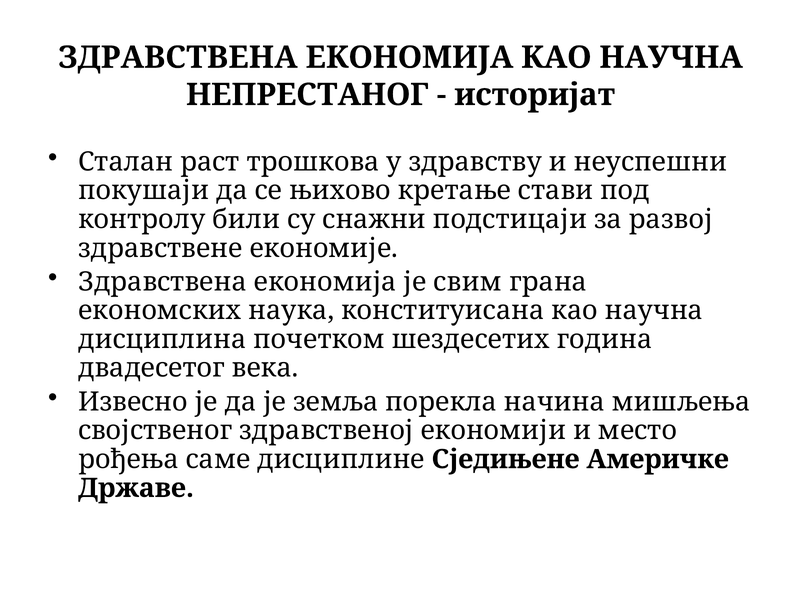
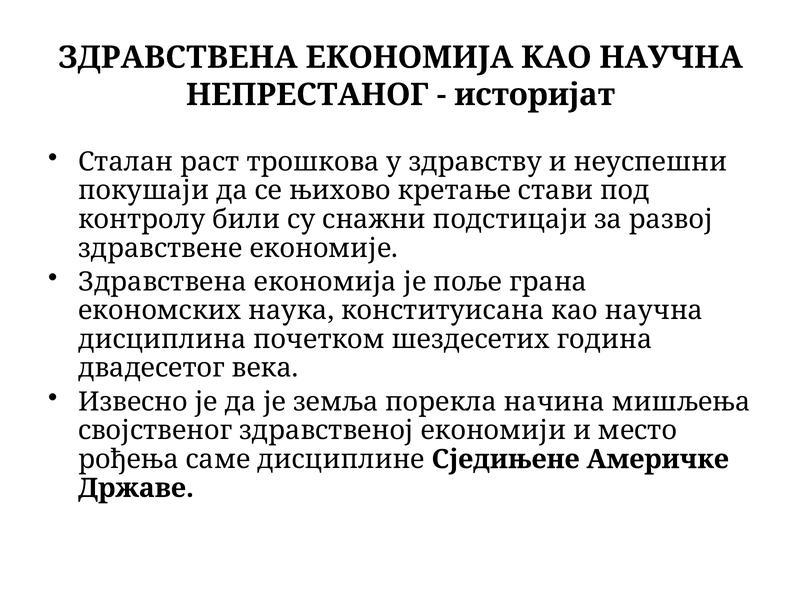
свим: свим -> поље (468, 282)
